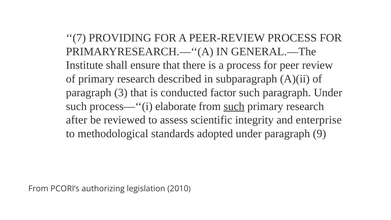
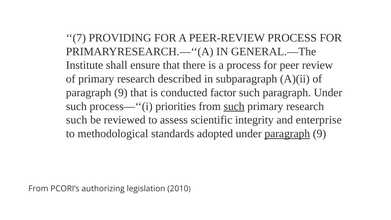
3: 3 -> 9 (121, 93)
elaborate: elaborate -> priorities (176, 106)
after: after -> such (77, 120)
paragraph underline: none -> present (287, 134)
